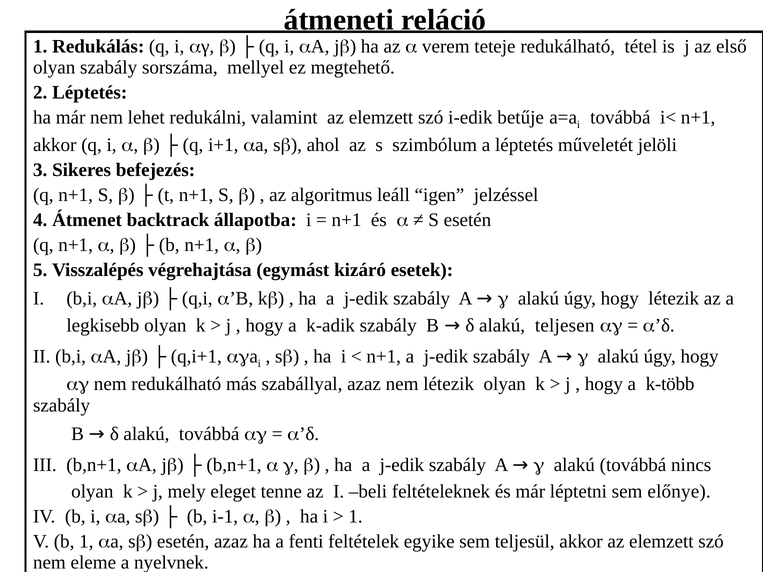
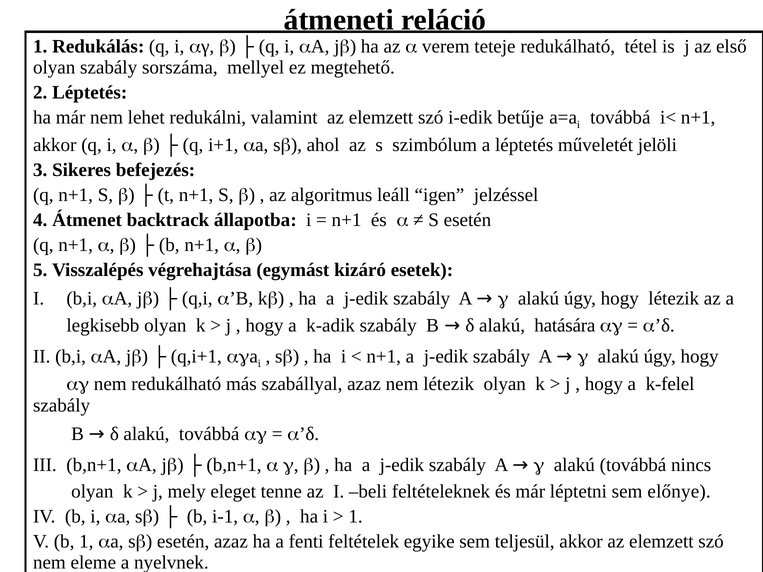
teljesen: teljesen -> hatására (565, 326)
k-több: k-több -> k-felel (670, 384)
